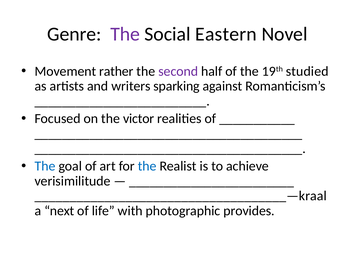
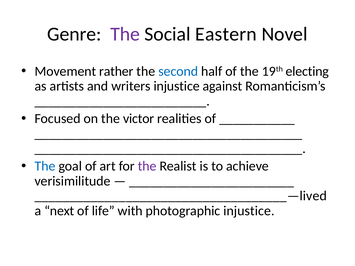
second colour: purple -> blue (178, 71)
studied: studied -> electing (307, 71)
writers sparking: sparking -> injustice (177, 86)
the colour: blue -> purple (147, 166)
____________________________________—kraal: ____________________________________—kraal -> ____________________________________—lived (181, 196)
photographic provides: provides -> injustice (249, 211)
